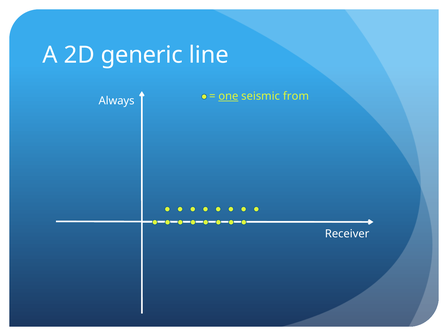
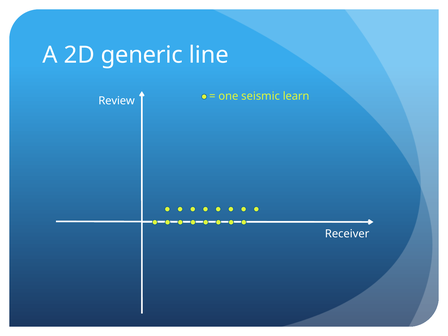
one underline: present -> none (228, 96)
from: from -> learn (296, 96)
Always: Always -> Review (117, 101)
